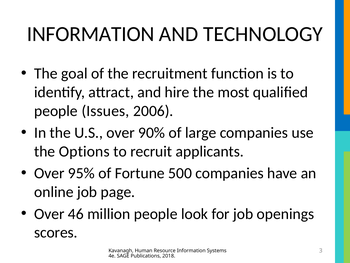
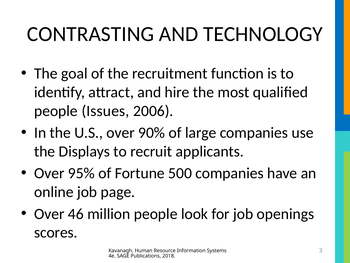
INFORMATION: INFORMATION -> CONTRASTING (91, 34)
Options: Options -> Displays (84, 151)
